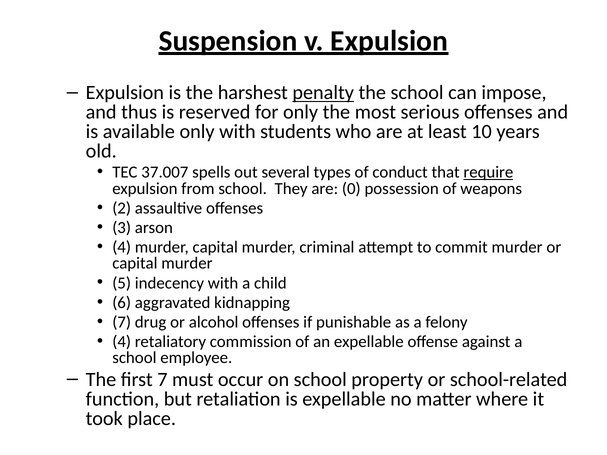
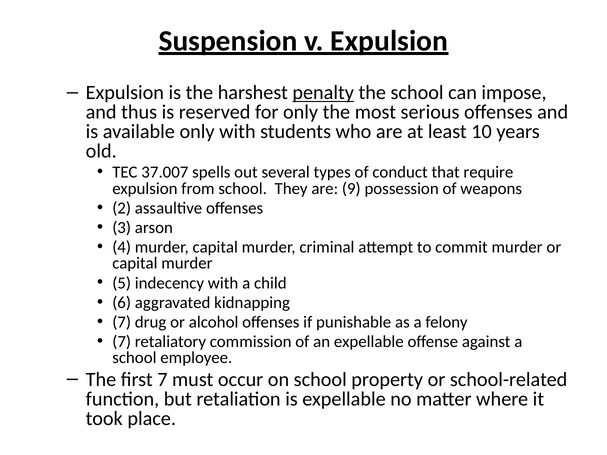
require underline: present -> none (488, 172)
0: 0 -> 9 (351, 189)
4: 4 -> 7 (122, 342)
